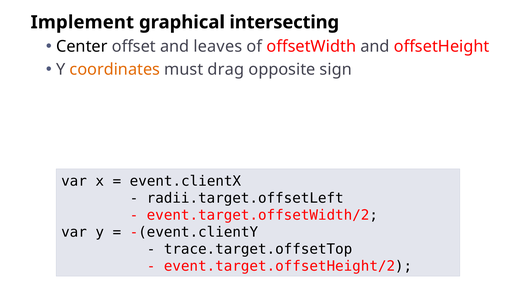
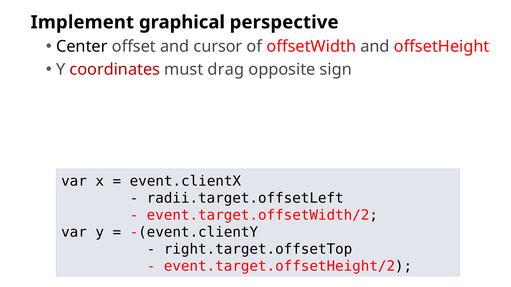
intersecting: intersecting -> perspective (284, 22)
leaves: leaves -> cursor (218, 47)
coordinates colour: orange -> red (115, 70)
trace.target.offsetTop: trace.target.offsetTop -> right.target.offsetTop (258, 249)
